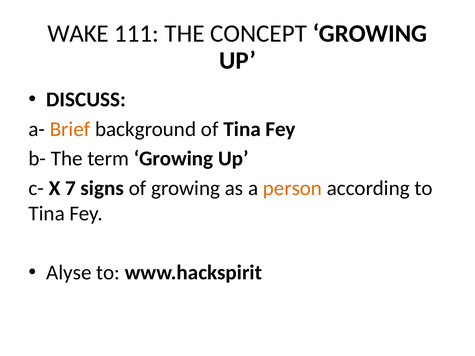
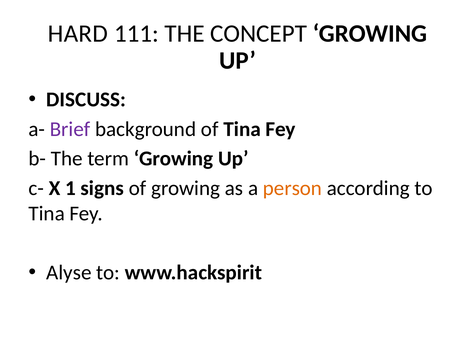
WAKE: WAKE -> HARD (78, 34)
Brief colour: orange -> purple (70, 129)
7: 7 -> 1 (70, 188)
